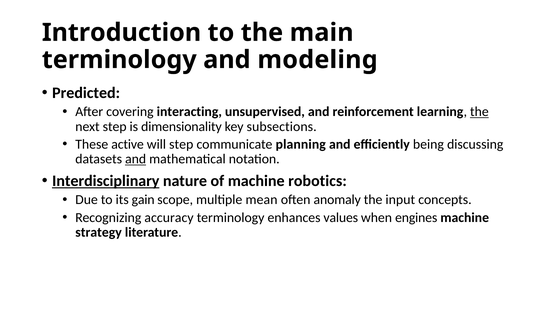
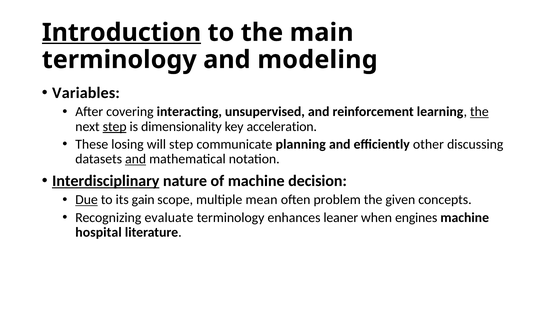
Introduction underline: none -> present (121, 33)
Predicted: Predicted -> Variables (86, 93)
step underline: none -> present (115, 127)
subsections: subsections -> acceleration (282, 127)
active: active -> losing (128, 144)
being: being -> other (428, 144)
robotics: robotics -> decision (317, 181)
Due underline: none -> present (87, 200)
anomaly: anomaly -> problem (337, 200)
input: input -> given (400, 200)
accuracy: accuracy -> evaluate (169, 217)
values: values -> leaner (341, 217)
strategy: strategy -> hospital (99, 232)
